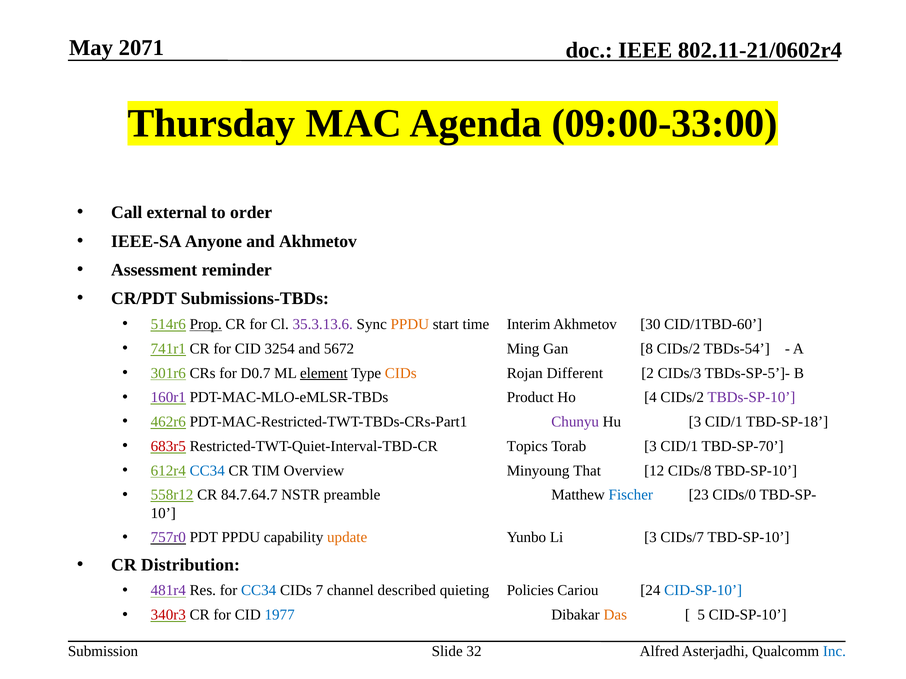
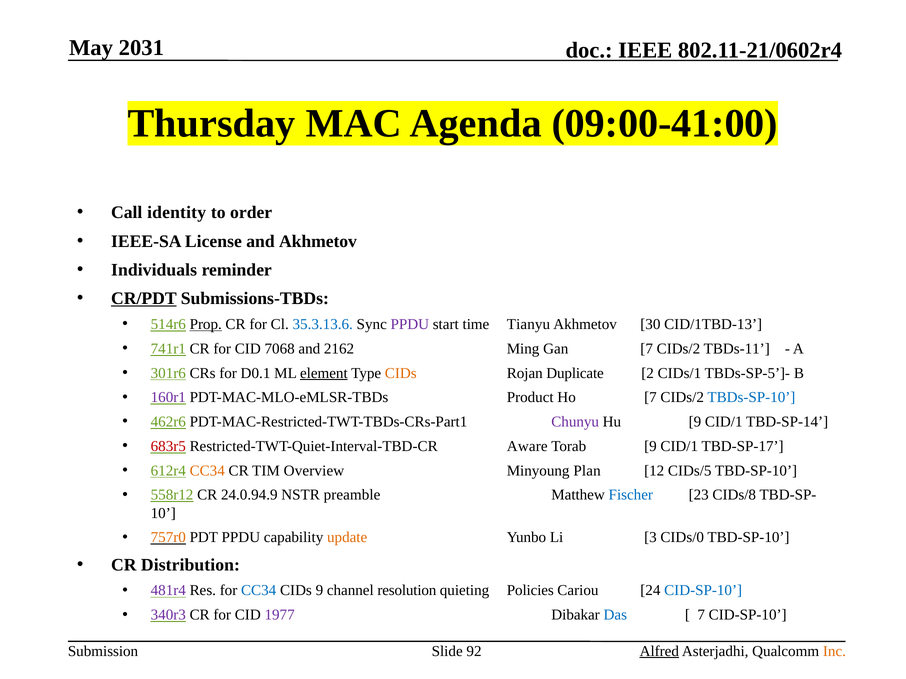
2071: 2071 -> 2031 (141, 48)
09:00-33:00: 09:00-33:00 -> 09:00-41:00 (665, 124)
external: external -> identity (177, 213)
Anyone: Anyone -> License (213, 241)
Assessment: Assessment -> Individuals (154, 270)
CR/PDT underline: none -> present (144, 299)
35.3.13.6 colour: purple -> blue (323, 325)
PPDU colour: orange -> purple (410, 325)
Interim: Interim -> Tianyu (528, 325)
CID/1TBD-60: CID/1TBD-60 -> CID/1TBD-13 (713, 325)
3254: 3254 -> 7068 (280, 349)
5672: 5672 -> 2162 (339, 349)
Gan 8: 8 -> 7 (647, 349)
TBDs-54: TBDs-54 -> TBDs-11 (737, 349)
D0.7: D0.7 -> D0.1 (256, 373)
Different: Different -> Duplicate (575, 373)
CIDs/3: CIDs/3 -> CIDs/1 (679, 373)
Ho 4: 4 -> 7 (650, 398)
TBDs-SP-10 colour: purple -> blue (751, 398)
Hu 3: 3 -> 9 (695, 422)
TBD-SP-18: TBD-SP-18 -> TBD-SP-14 (787, 422)
Topics: Topics -> Aware (527, 447)
Torab 3: 3 -> 9 (650, 447)
TBD-SP-70: TBD-SP-70 -> TBD-SP-17 (743, 447)
CC34 colour: blue -> orange (207, 471)
That: That -> Plan (587, 471)
CIDs/8: CIDs/8 -> CIDs/5 (690, 471)
84.7.64.7: 84.7.64.7 -> 24.0.94.9 (249, 495)
CIDs/0: CIDs/0 -> CIDs/8 (734, 495)
757r0 colour: purple -> orange (168, 538)
CIDs/7: CIDs/7 -> CIDs/0 (682, 538)
CIDs 7: 7 -> 9 (319, 591)
described: described -> resolution (407, 591)
340r3 colour: red -> purple (168, 615)
1977 colour: blue -> purple (280, 615)
Das colour: orange -> blue (615, 615)
5: 5 -> 7 (701, 615)
32: 32 -> 92 (474, 652)
Alfred underline: none -> present (659, 652)
Inc colour: blue -> orange (834, 652)
